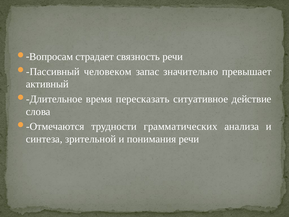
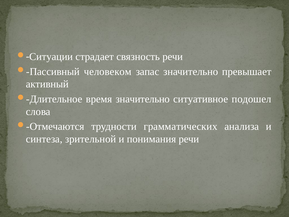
Вопросам: Вопросам -> Ситуации (51, 57)
время пересказать: пересказать -> значительно (143, 99)
действие: действие -> подошел (252, 99)
